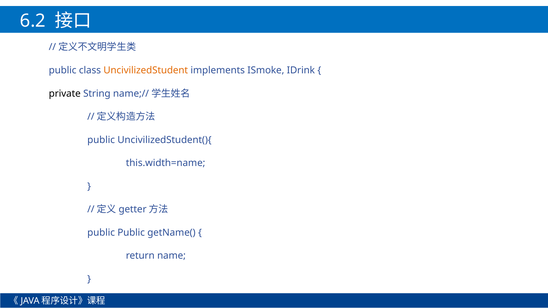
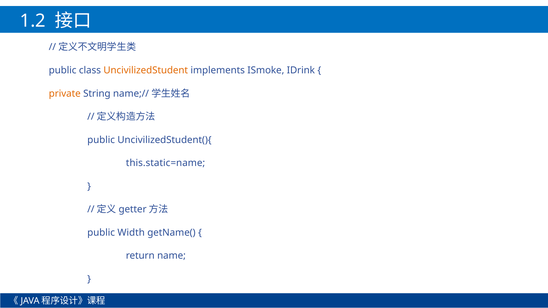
6.2: 6.2 -> 1.2 (33, 21)
private colour: black -> orange (65, 94)
this.width=name: this.width=name -> this.static=name (166, 163)
public Public: Public -> Width (131, 233)
